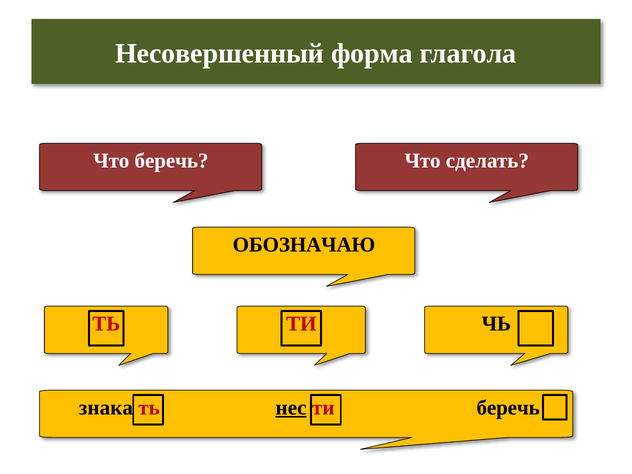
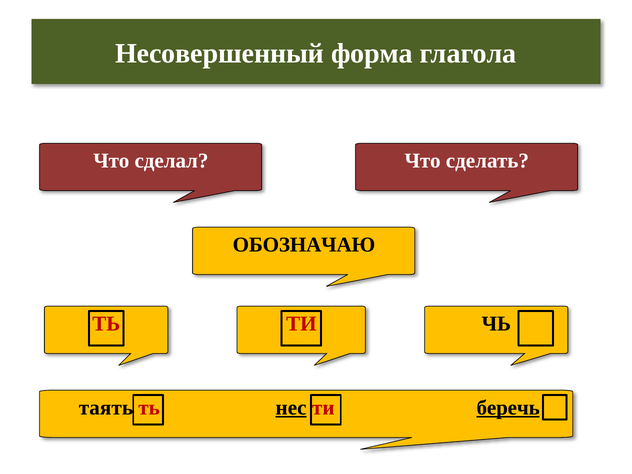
Что беречь: беречь -> сделал (171, 161)
знака: знака -> таять (106, 408)
беречь underline: none -> present (508, 408)
